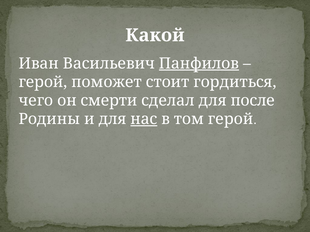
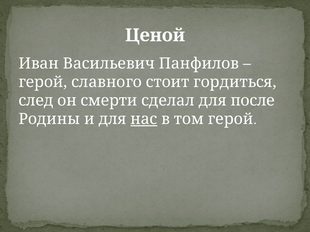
Какой: Какой -> Ценой (155, 35)
Панфилов underline: present -> none (199, 64)
поможет: поможет -> славного (107, 82)
чего: чего -> след (36, 101)
